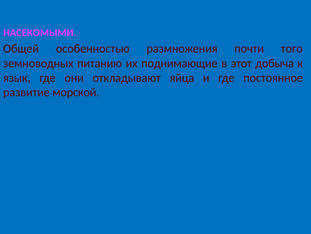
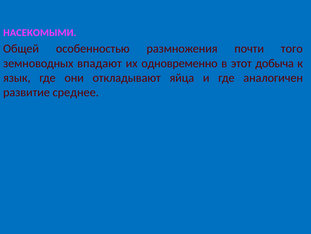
питанию: питанию -> впадают (100, 63)
поднимающие: поднимающие -> одновременно (179, 63)
постоянное: постоянное -> аналогичен (273, 78)
морской: морской -> среднее (76, 92)
